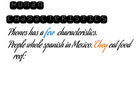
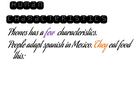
few colour: blue -> purple (50, 32)
whole: whole -> adapt (34, 44)
reef: reef -> this (19, 55)
